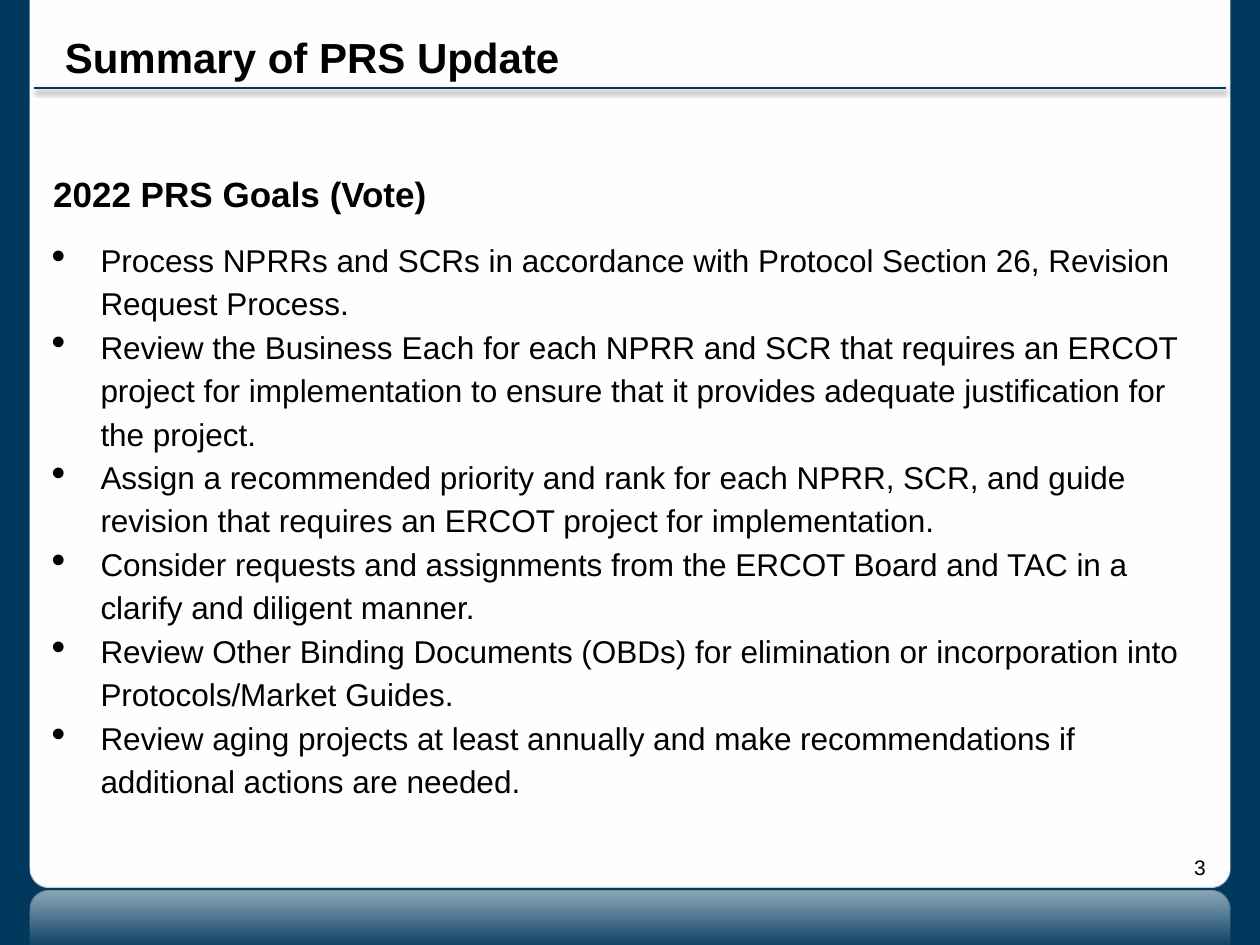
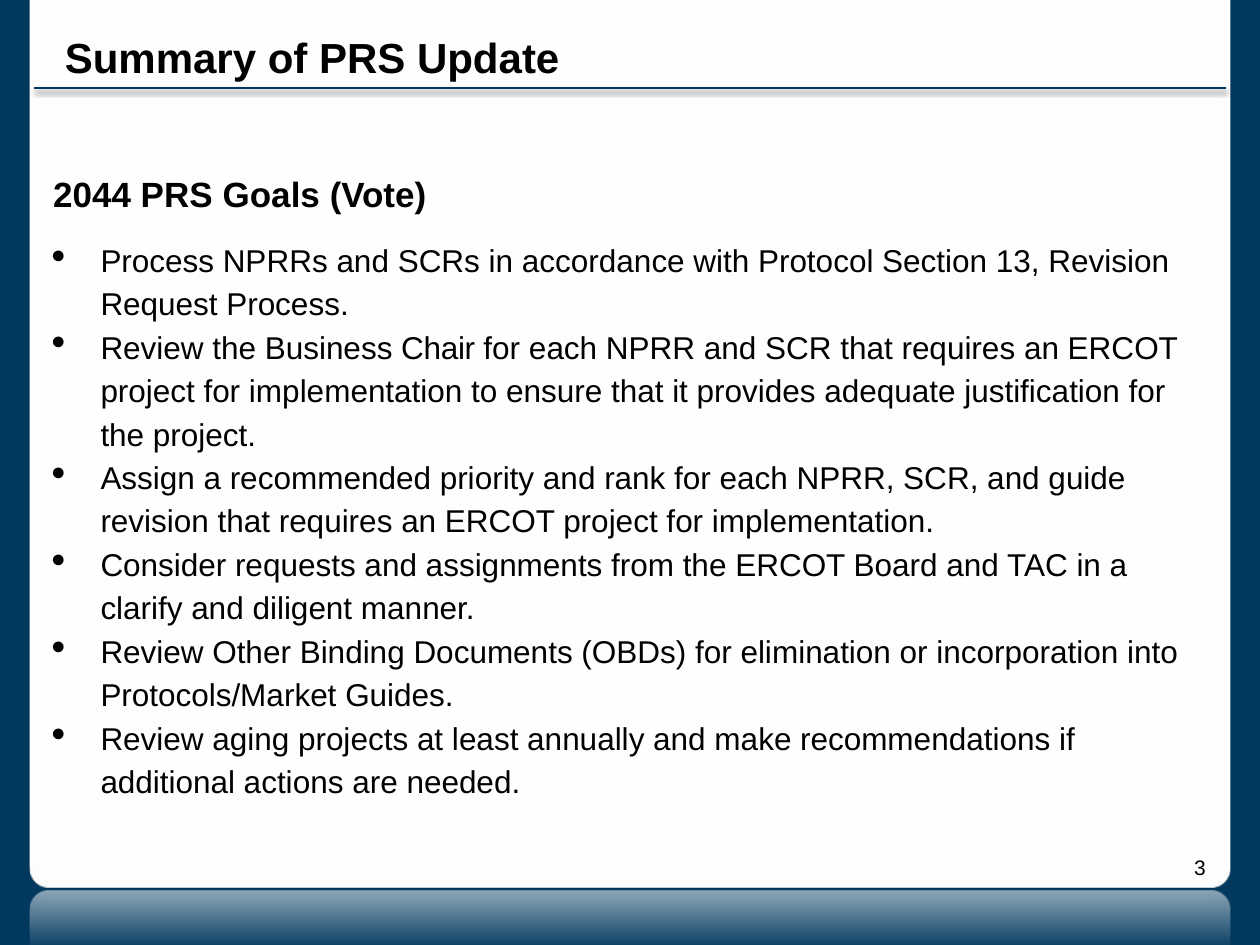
2022: 2022 -> 2044 (92, 196)
26: 26 -> 13 (1018, 262)
Business Each: Each -> Chair (438, 349)
